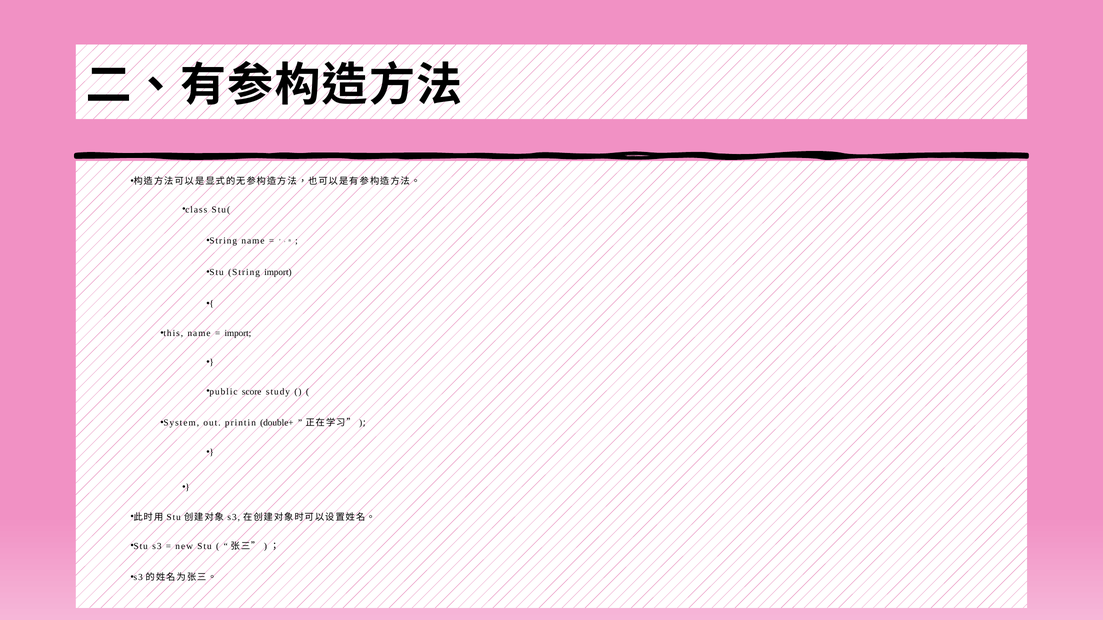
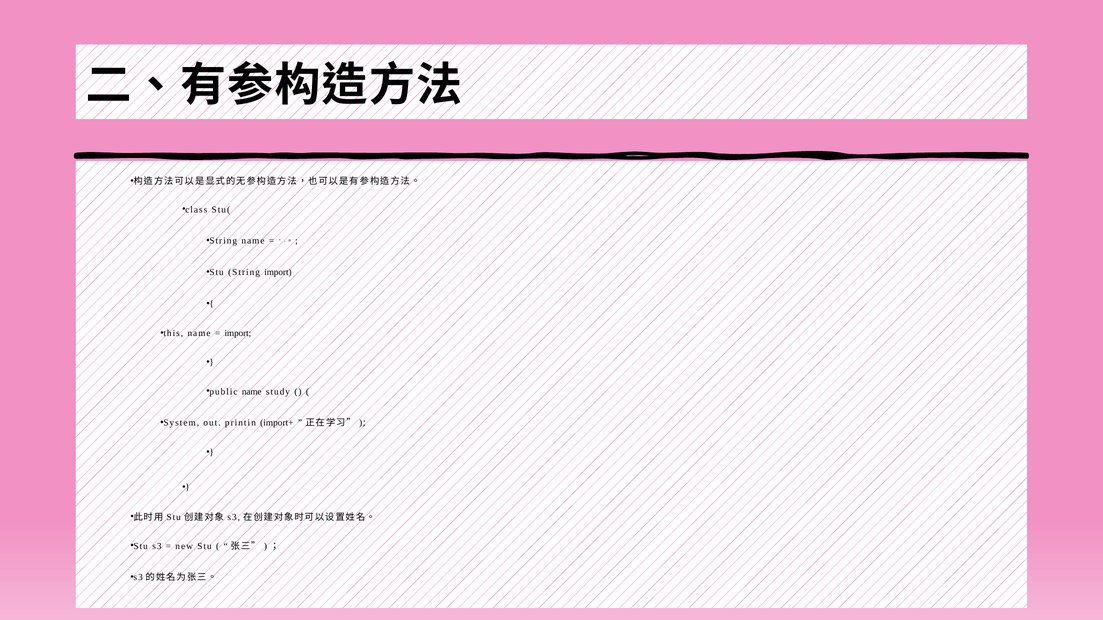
public score: score -> name (252, 392)
double+: double+ -> import+ (277, 423)
